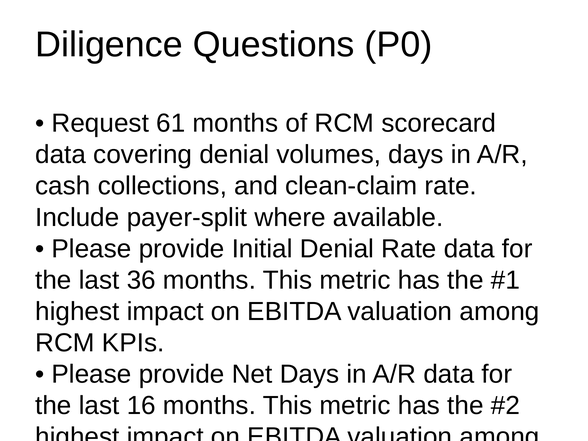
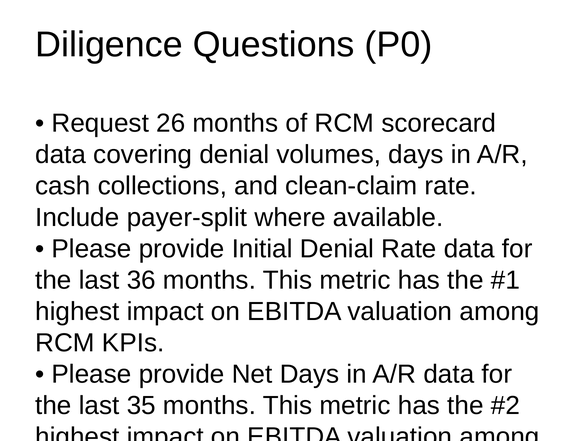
61: 61 -> 26 (171, 123)
16: 16 -> 35 (141, 406)
